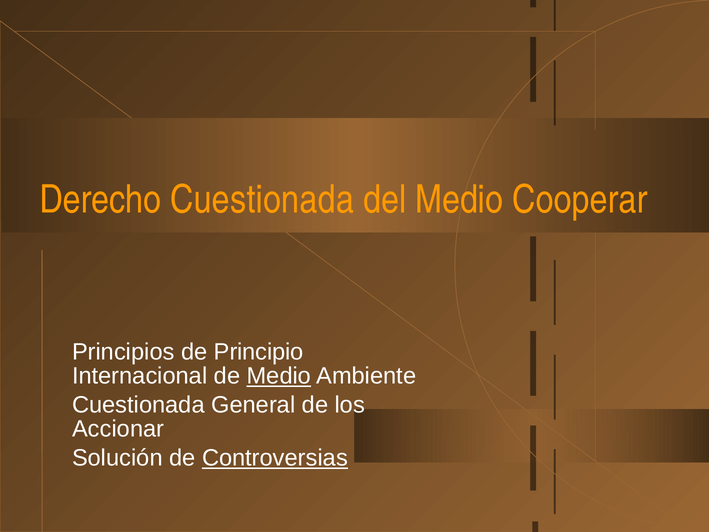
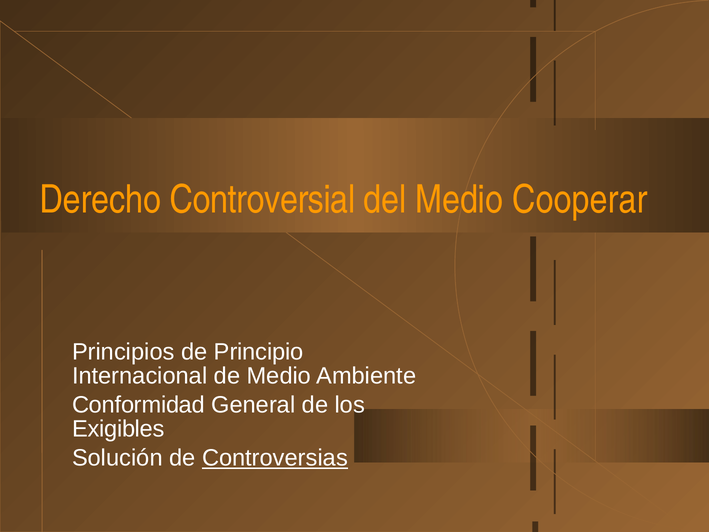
Derecho Cuestionada: Cuestionada -> Controversial (262, 200)
Medio underline: present -> none (279, 376)
Cuestionada: Cuestionada -> Conformidad (139, 405)
Accionar: Accionar -> Exigibles (118, 429)
